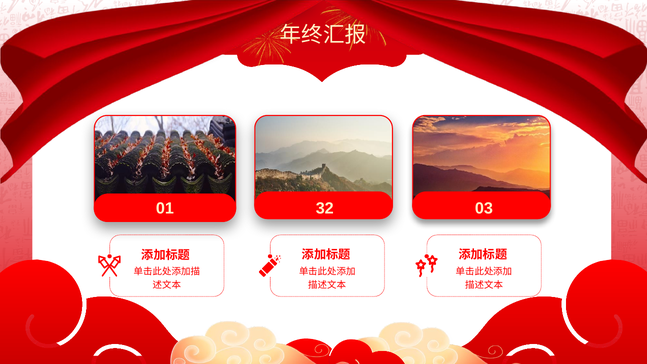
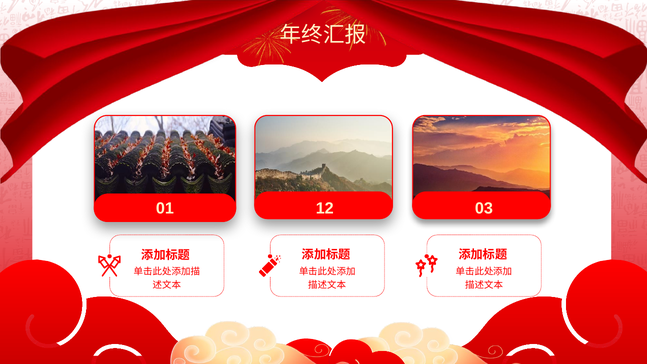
32: 32 -> 12 (325, 208)
